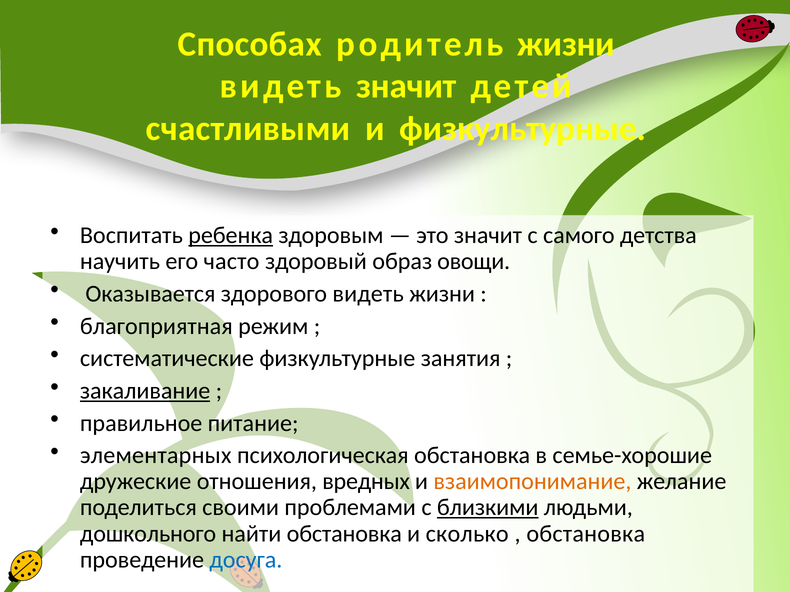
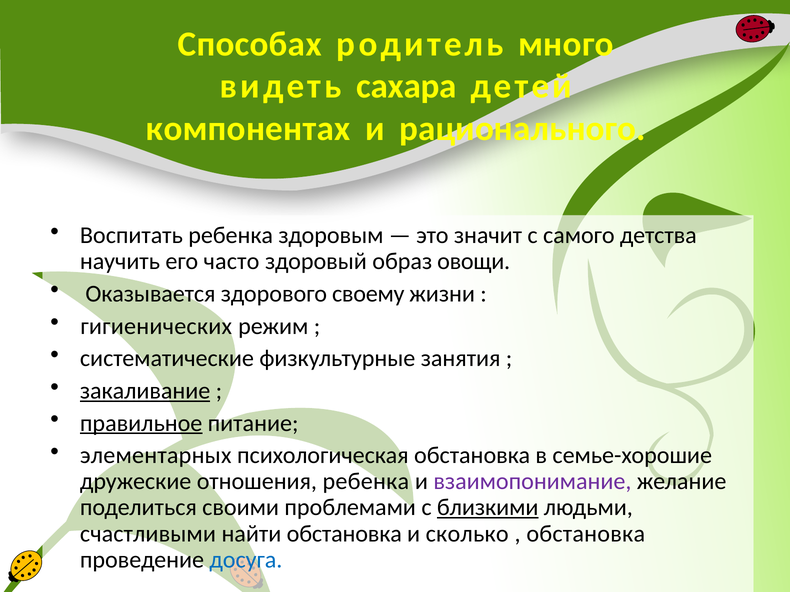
родитель жизни: жизни -> много (566, 44)
видеть значит: значит -> сахара (406, 86)
счастливыми: счастливыми -> компонентах (248, 129)
и физкультурные: физкультурные -> рационального (522, 129)
ребенка underline: present -> none (231, 236)
здорового видеть: видеть -> своему (368, 294)
благоприятная: благоприятная -> гигиенических (156, 326)
правильное underline: none -> present (141, 423)
отношения вредных: вредных -> ребенка (366, 482)
взаимопонимание colour: orange -> purple (532, 482)
дошкольного: дошкольного -> счастливыми (148, 534)
